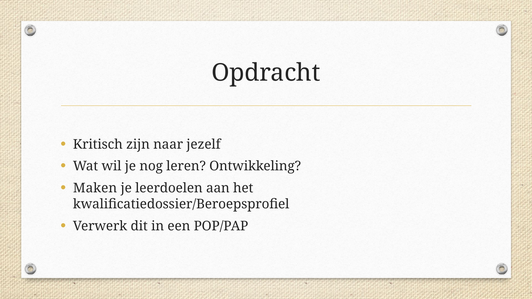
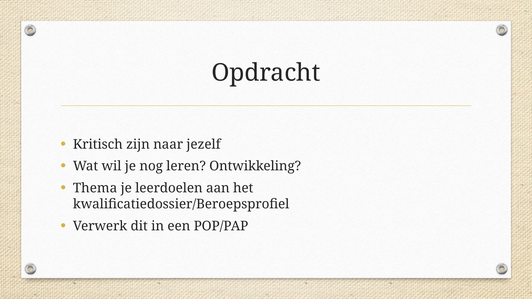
Maken: Maken -> Thema (95, 188)
